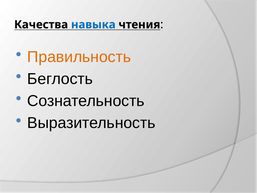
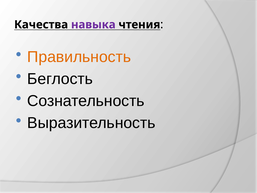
навыка colour: blue -> purple (93, 25)
